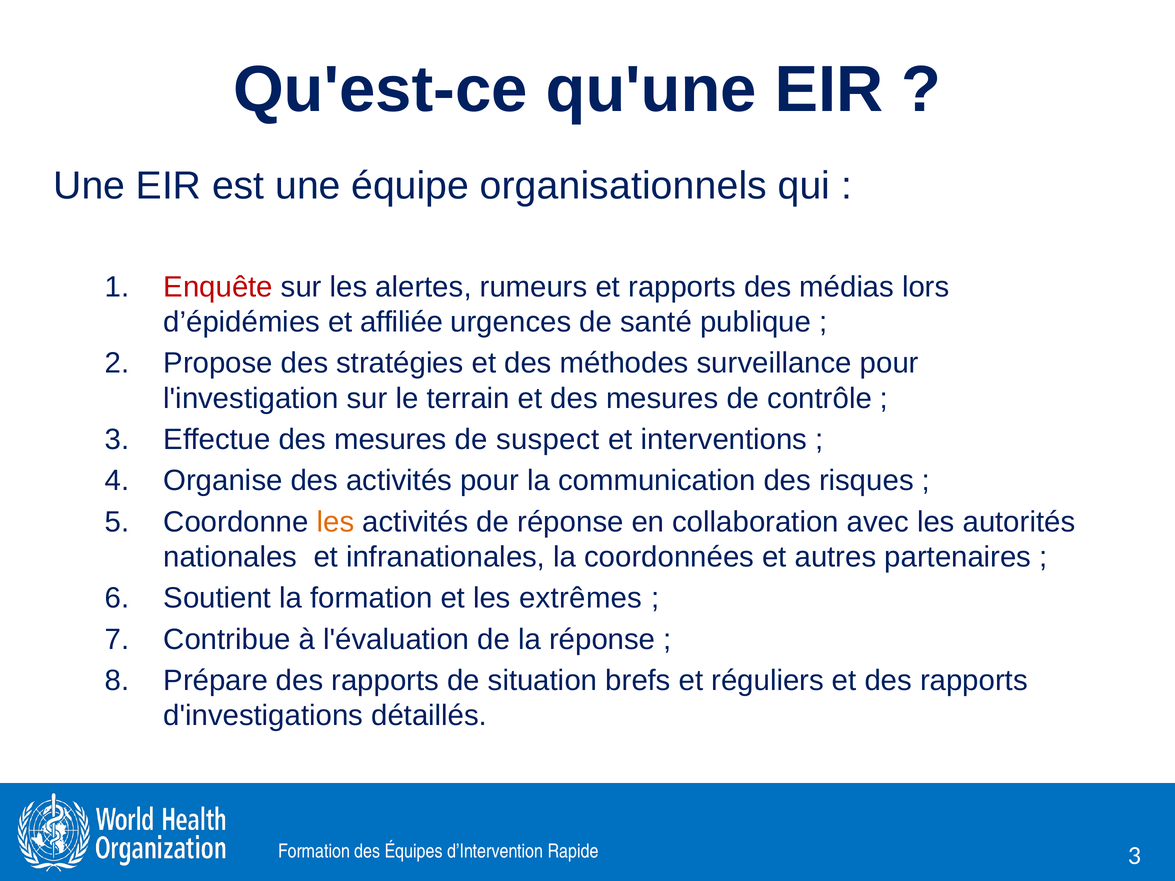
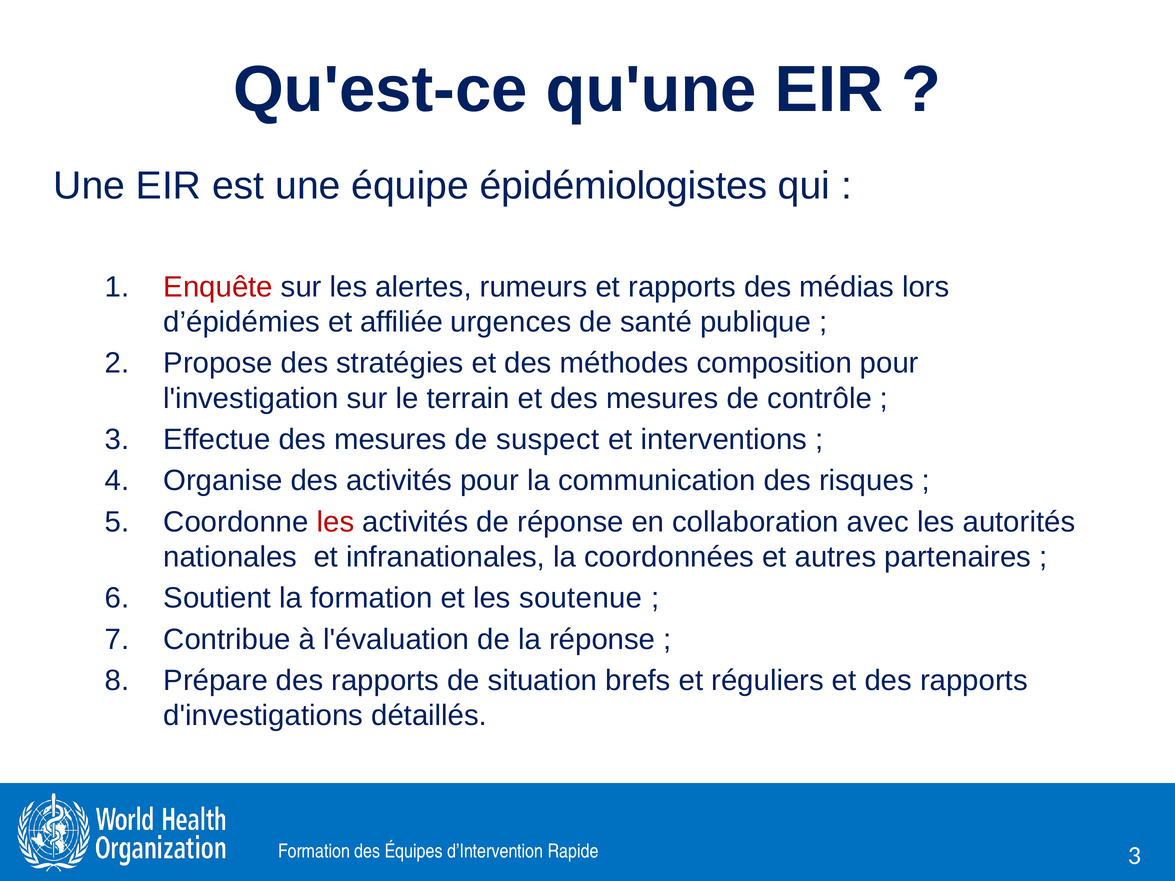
organisationnels: organisationnels -> épidémiologistes (624, 186)
surveillance: surveillance -> composition (774, 363)
les colour: orange -> red (335, 522)
extrêmes: extrêmes -> soutenue (581, 598)
